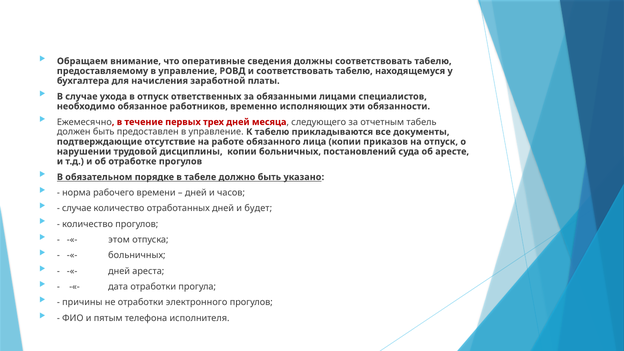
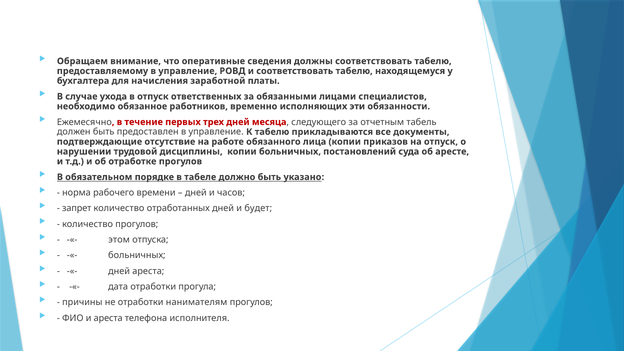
случае: случае -> запрет (77, 208)
электронного: электронного -> нанимателям (197, 302)
и пятым: пятым -> ареста (108, 318)
